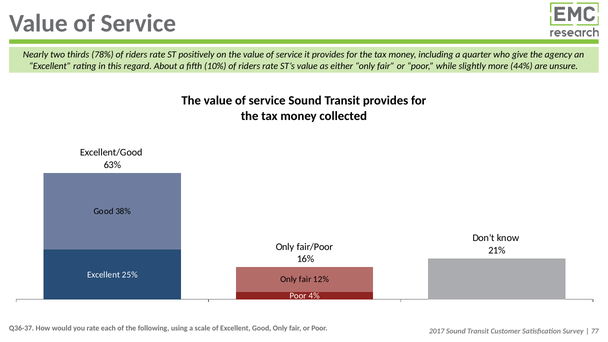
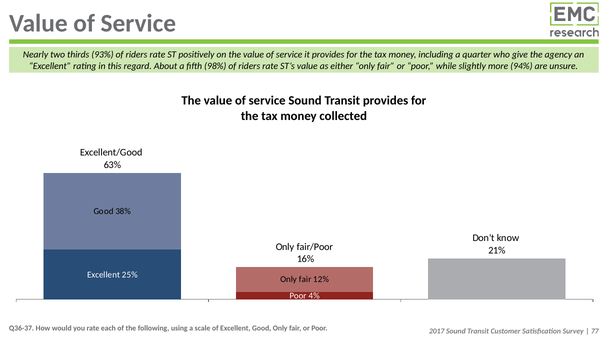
78%: 78% -> 93% (102, 55)
10%: 10% -> 98% (215, 66)
44%: 44% -> 94% (521, 66)
